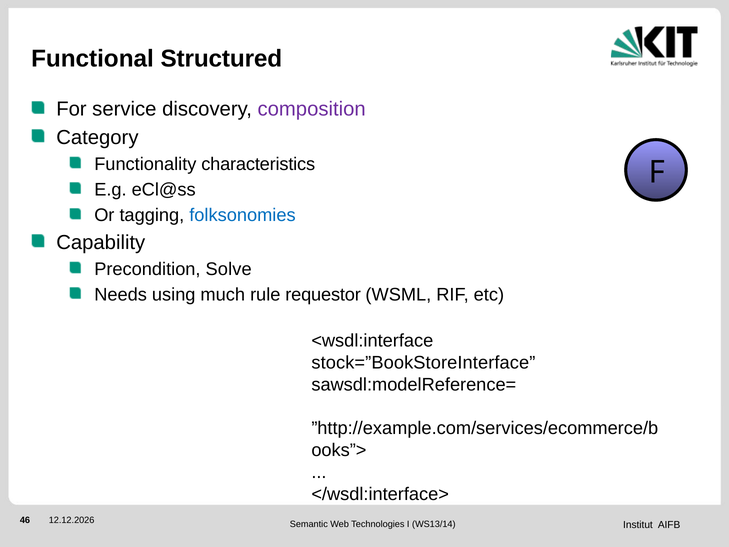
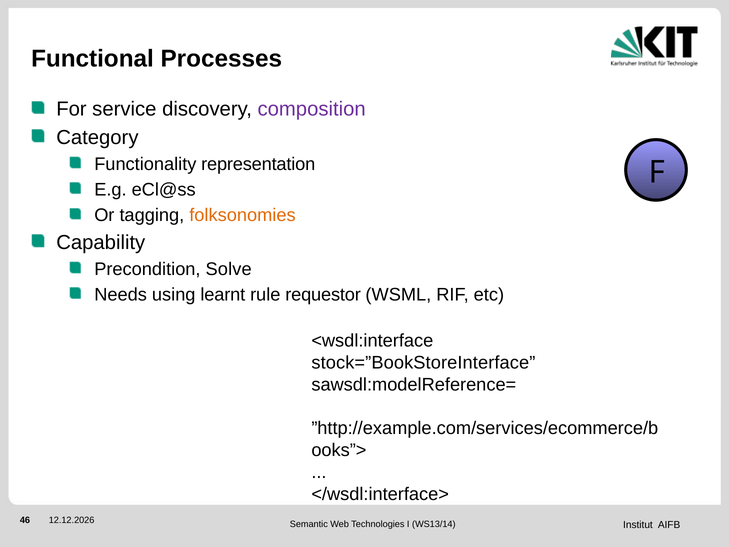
Structured: Structured -> Processes (221, 58)
characteristics: characteristics -> representation (258, 164)
folksonomies colour: blue -> orange (242, 215)
much: much -> learnt (223, 294)
